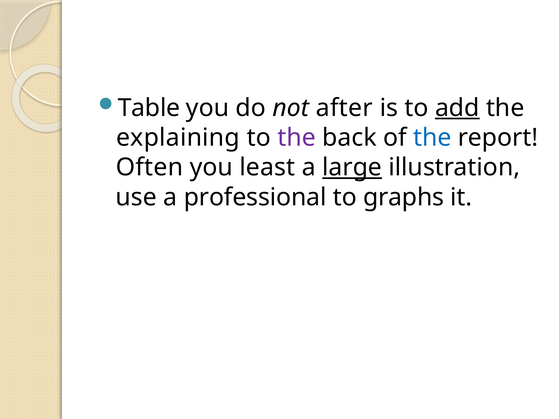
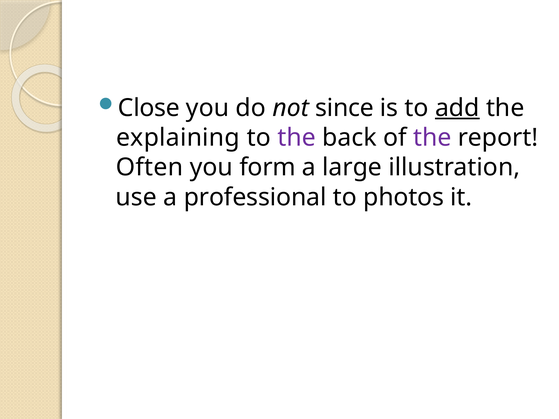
Table: Table -> Close (149, 108)
after: after -> since (345, 108)
the colour: blue -> purple (432, 138)
least: least -> form (268, 168)
large underline: present -> none (352, 168)
graphs: graphs -> photos (404, 197)
